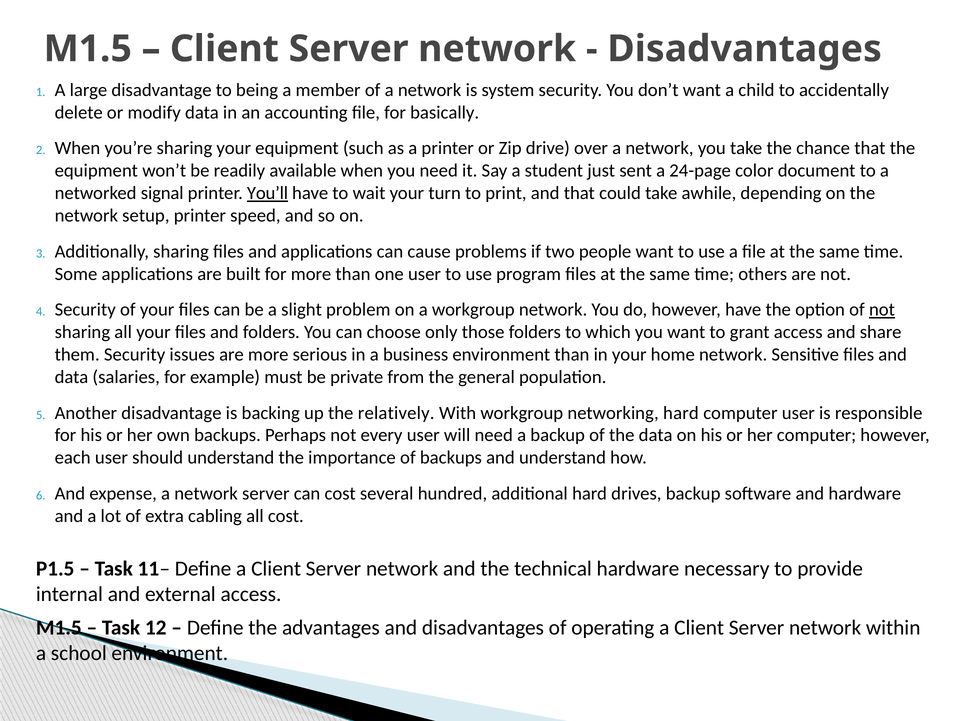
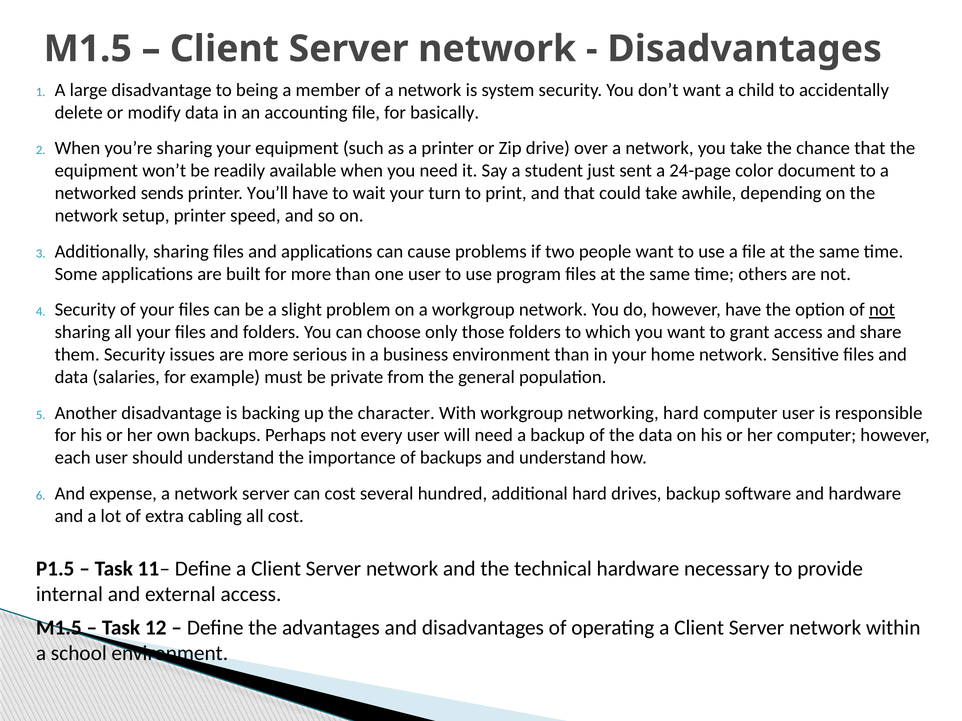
signal: signal -> sends (162, 193)
You’ll underline: present -> none (268, 193)
relatively: relatively -> character (396, 413)
